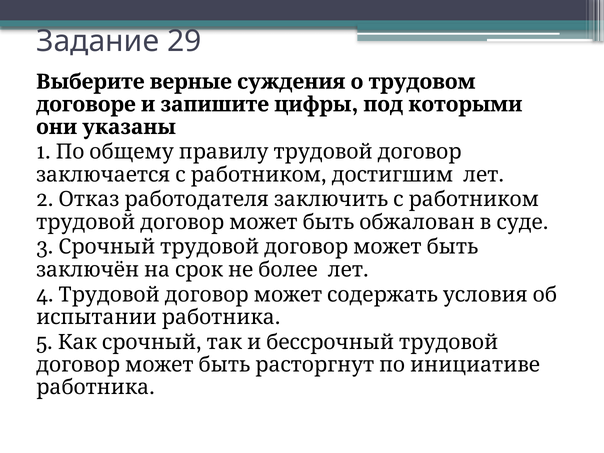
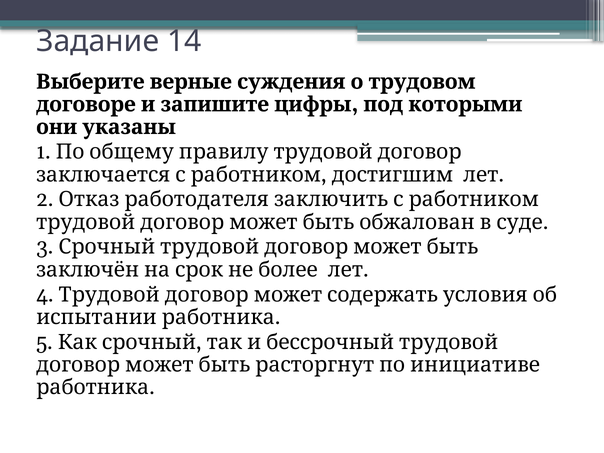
29: 29 -> 14 (184, 41)
